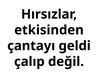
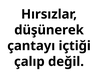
etkisinden: etkisinden -> düşünerek (49, 30)
geldi: geldi -> içtiği (75, 46)
